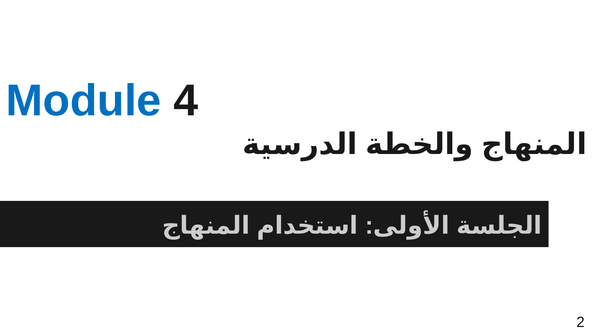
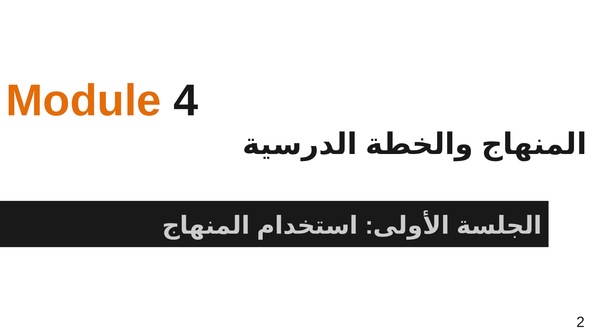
Module colour: blue -> orange (84, 101)
